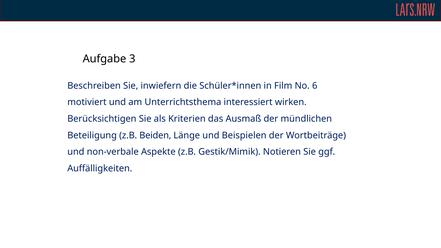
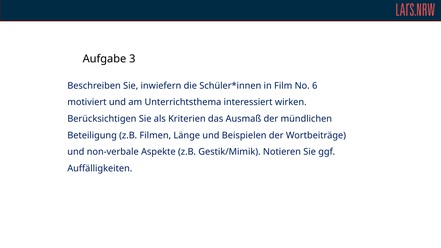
Beiden: Beiden -> Filmen (155, 135)
